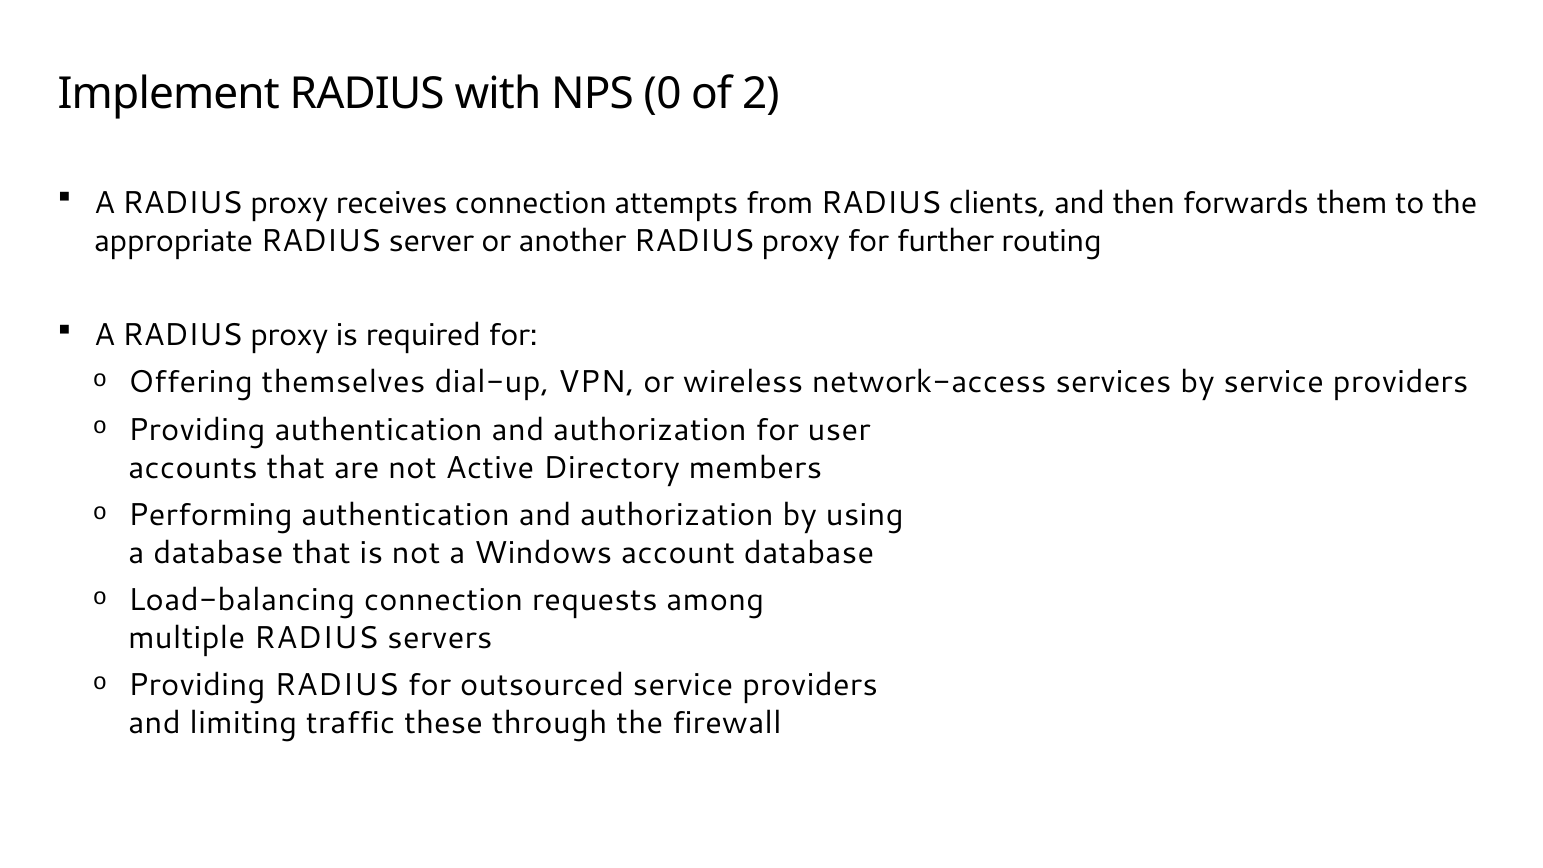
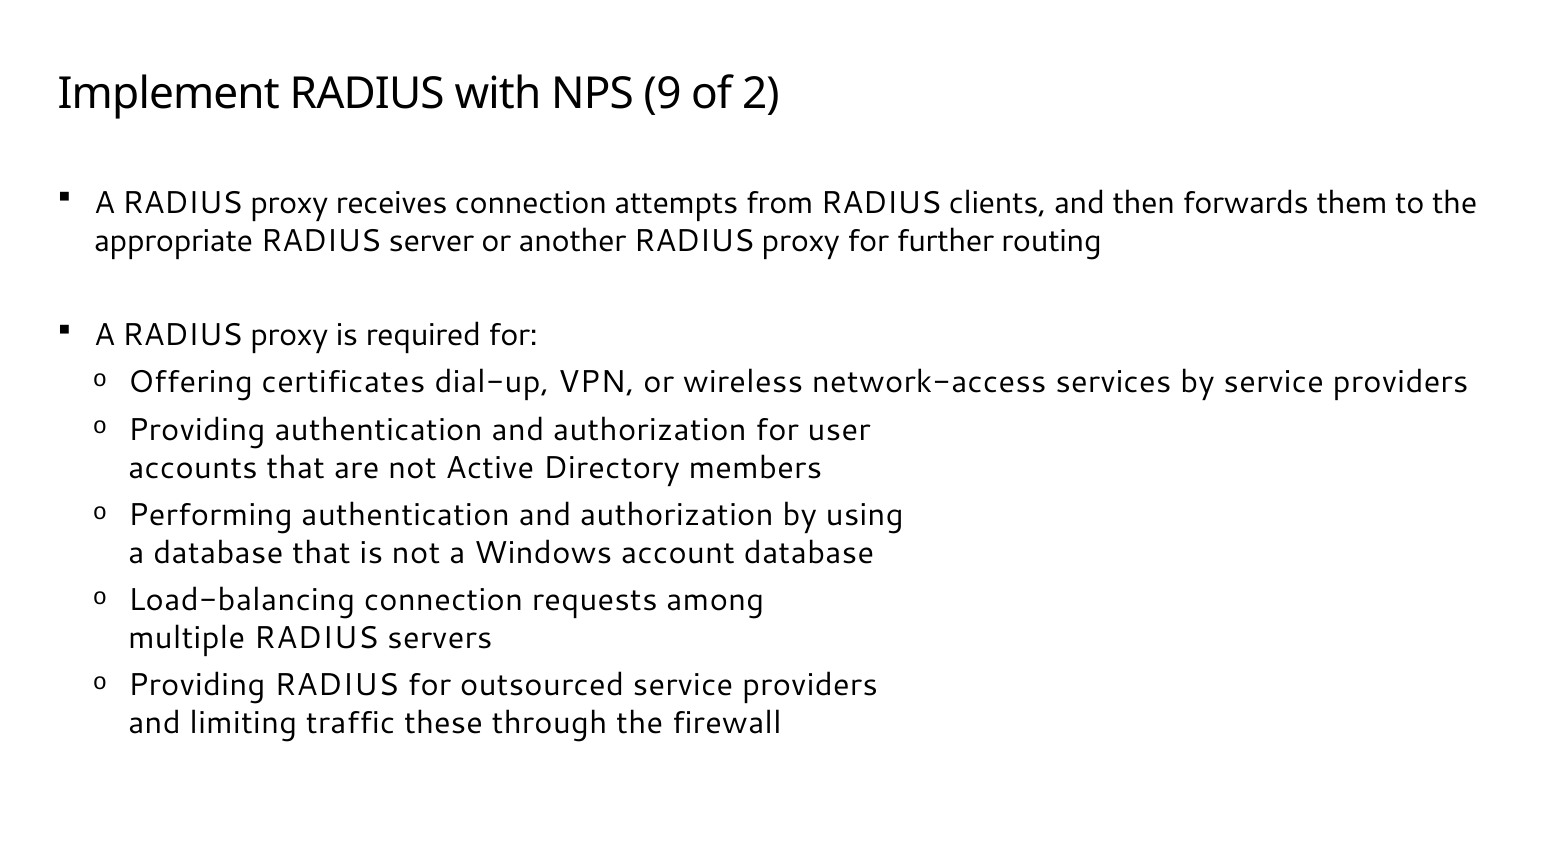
0: 0 -> 9 (663, 94)
themselves: themselves -> certificates (343, 382)
